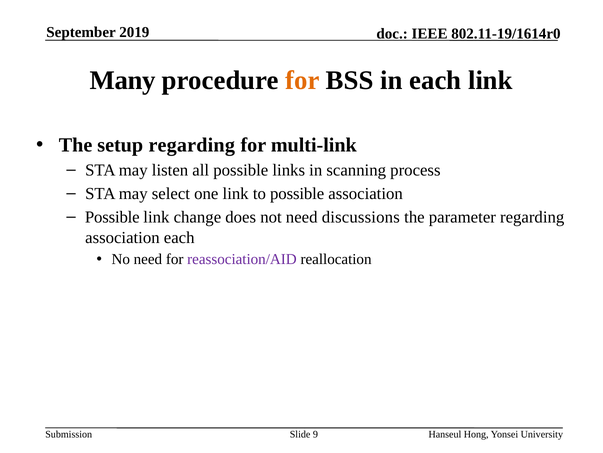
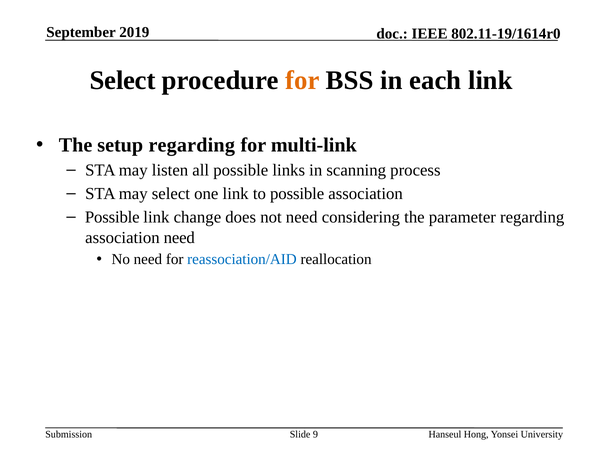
Many: Many -> Select (123, 80)
discussions: discussions -> considering (361, 217)
association each: each -> need (179, 237)
reassociation/AID colour: purple -> blue (242, 259)
